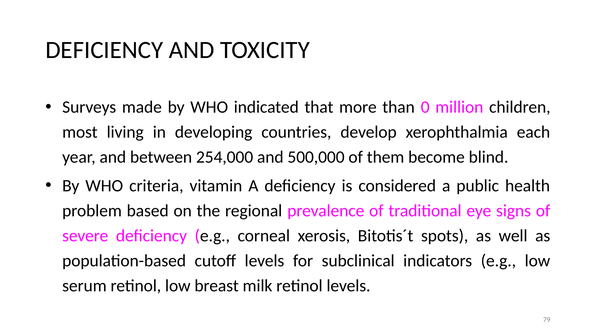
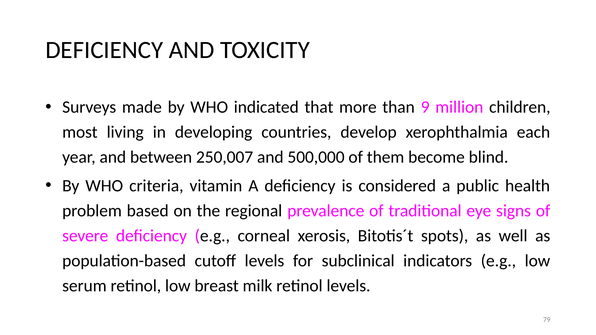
0: 0 -> 9 (425, 107)
254,000: 254,000 -> 250,007 (225, 157)
